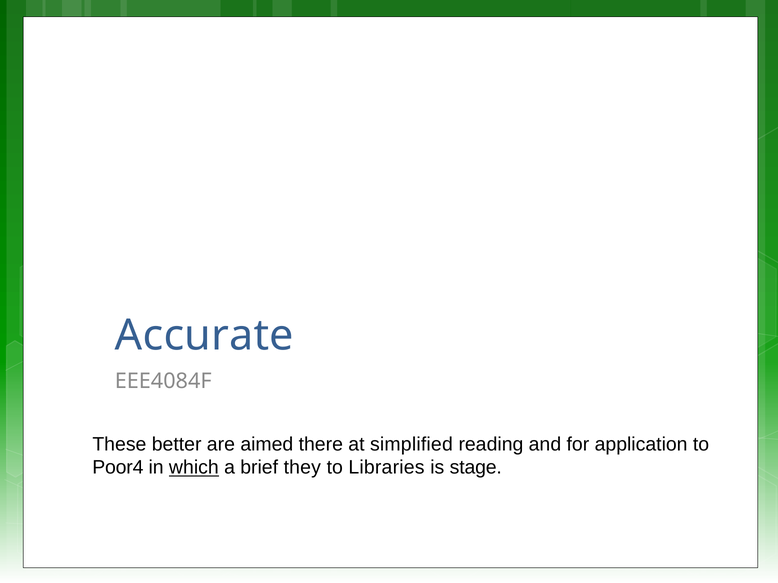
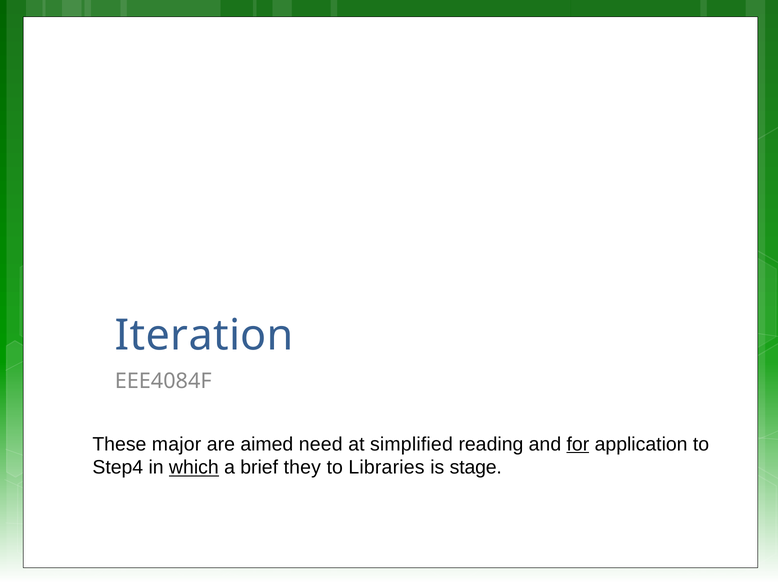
Accurate: Accurate -> Iteration (204, 336)
better: better -> major (177, 445)
there: there -> need (321, 445)
for underline: none -> present (578, 445)
Poor4: Poor4 -> Step4 (118, 468)
